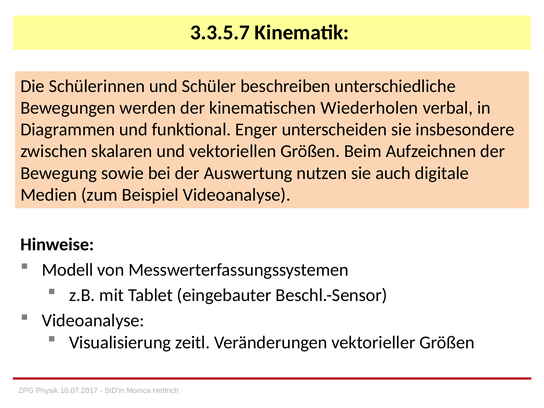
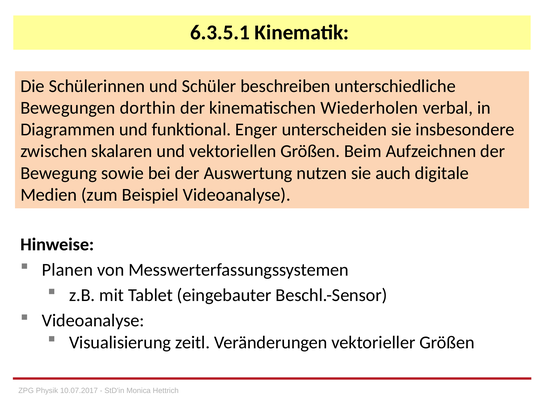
3.3.5.7: 3.3.5.7 -> 6.3.5.1 (220, 32)
werden: werden -> dorthin (148, 108)
Modell: Modell -> Planen (67, 270)
